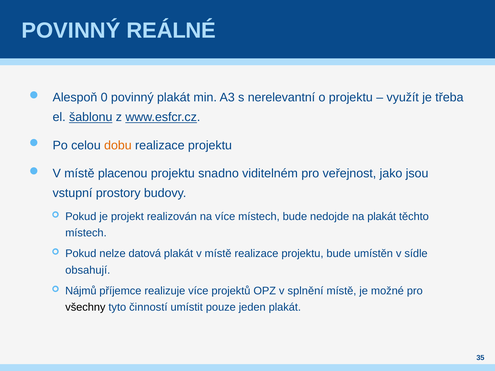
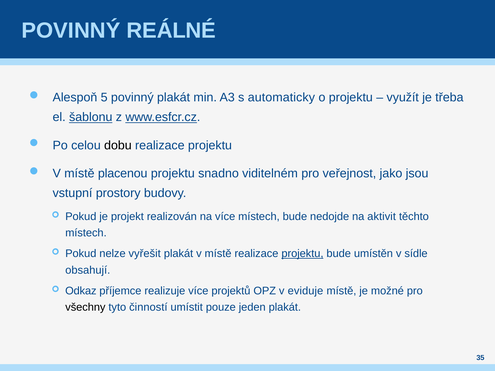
0: 0 -> 5 (104, 98)
nerelevantní: nerelevantní -> automaticky (281, 98)
dobu colour: orange -> black (118, 145)
na plakát: plakát -> aktivit (382, 217)
datová: datová -> vyřešit (145, 254)
projektu underline: none -> present (302, 254)
Nájmů: Nájmů -> Odkaz (81, 291)
splnění: splnění -> eviduje (305, 291)
